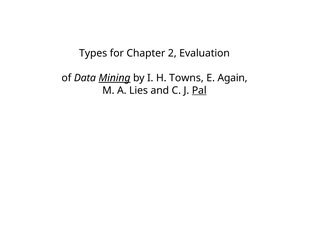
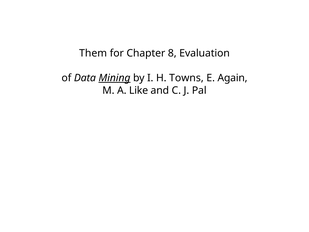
Types: Types -> Them (93, 53)
2: 2 -> 8 (172, 53)
Lies: Lies -> Like (139, 90)
Pal underline: present -> none (199, 90)
